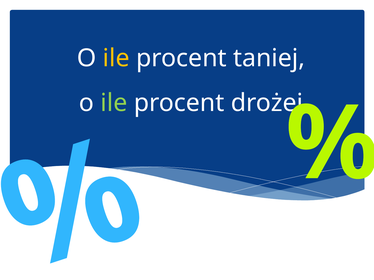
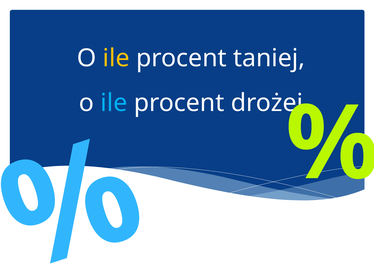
ile colour: light green -> light blue (114, 103)
